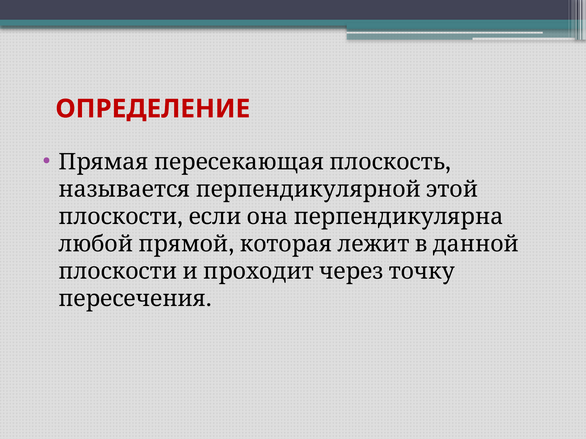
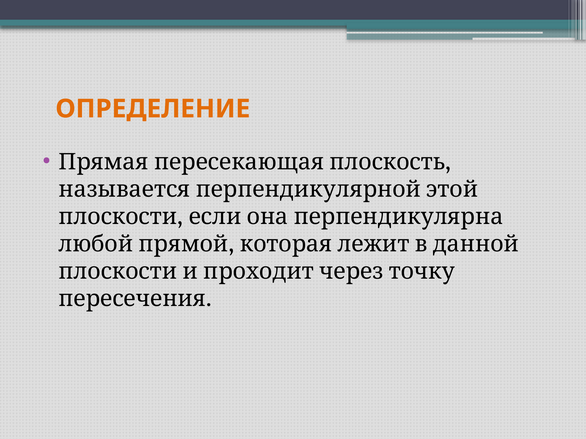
ОПРЕДЕЛЕНИЕ colour: red -> orange (153, 109)
